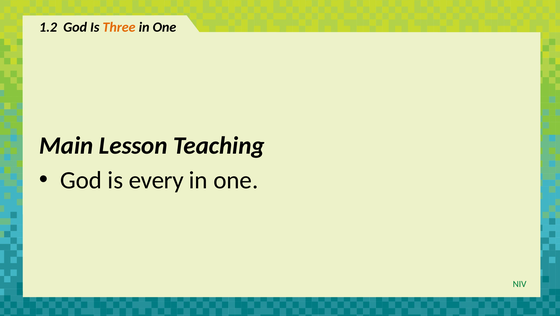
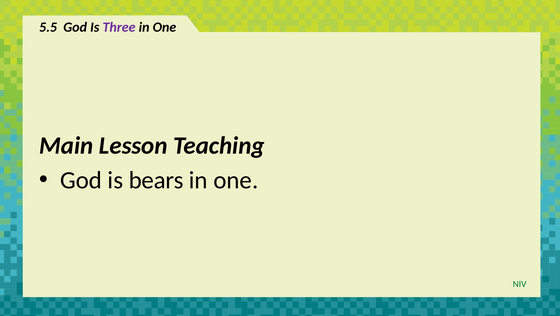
1.2: 1.2 -> 5.5 (48, 27)
Three colour: orange -> purple (119, 27)
every: every -> bears (156, 180)
